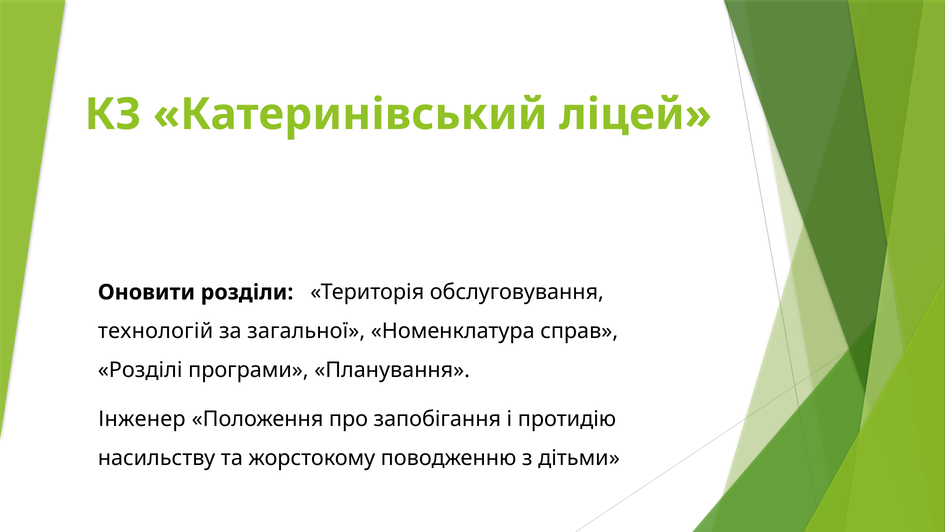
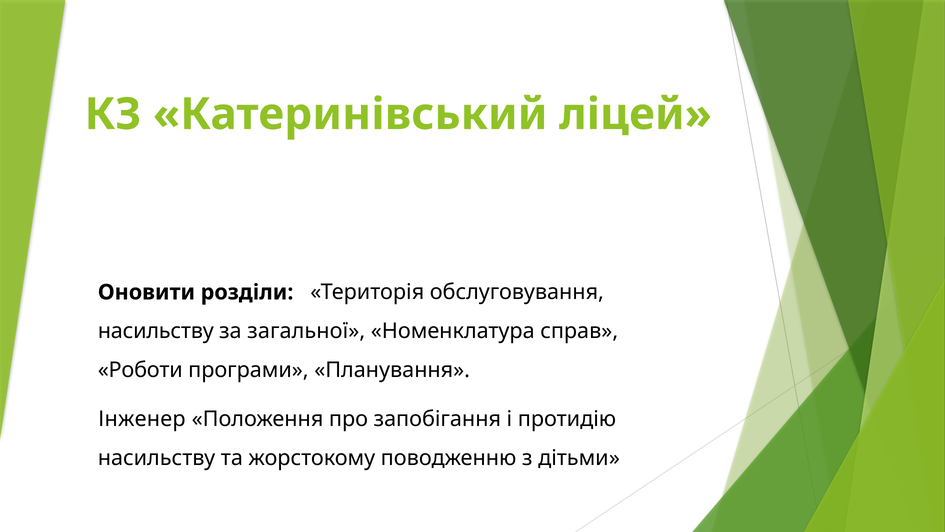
технологій: технологій -> насильству (156, 331)
Розділі: Розділі -> Роботи (140, 370)
